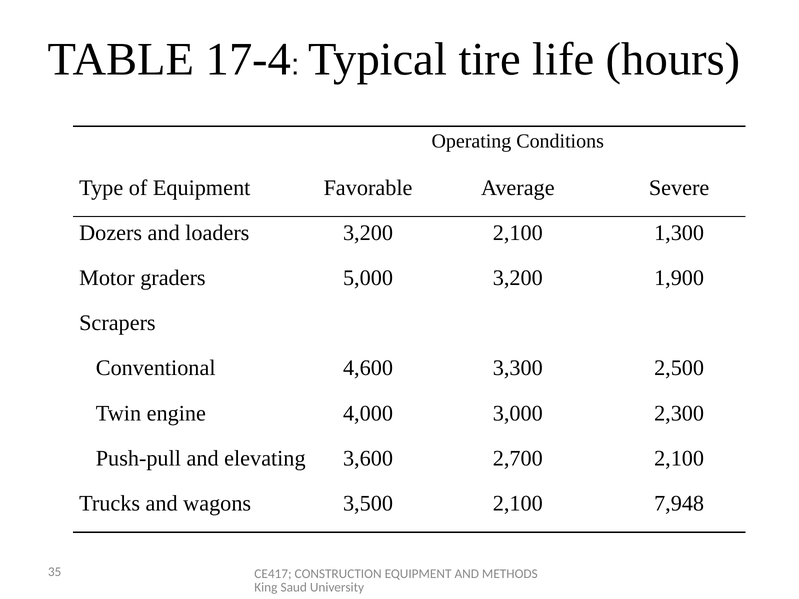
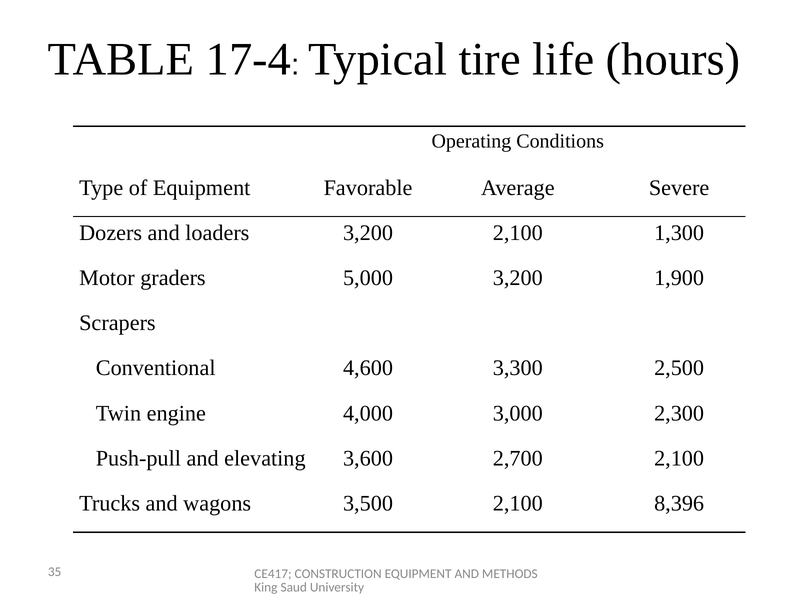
7,948: 7,948 -> 8,396 (679, 504)
